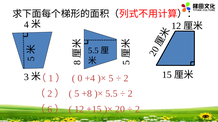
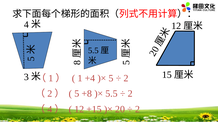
0: 0 -> 1 (80, 79)
6: 6 -> 4 (50, 110)
